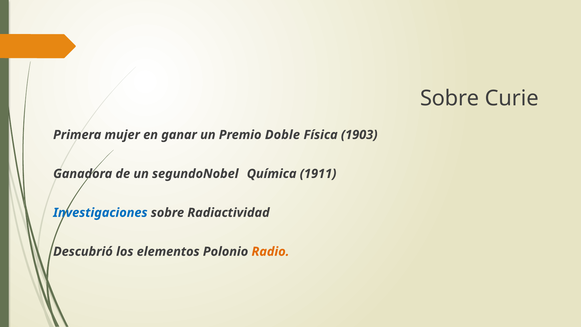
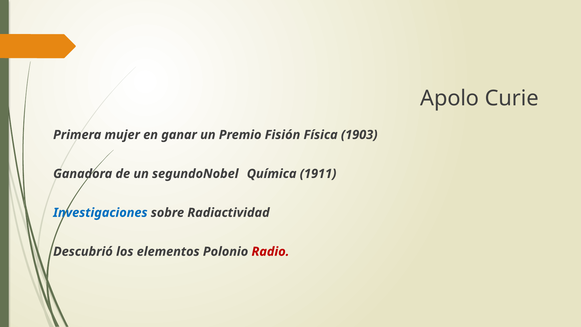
Sobre: Sobre -> Apolo (450, 98)
Doble: Doble -> Fisión (283, 135)
Radio colour: orange -> red (270, 251)
